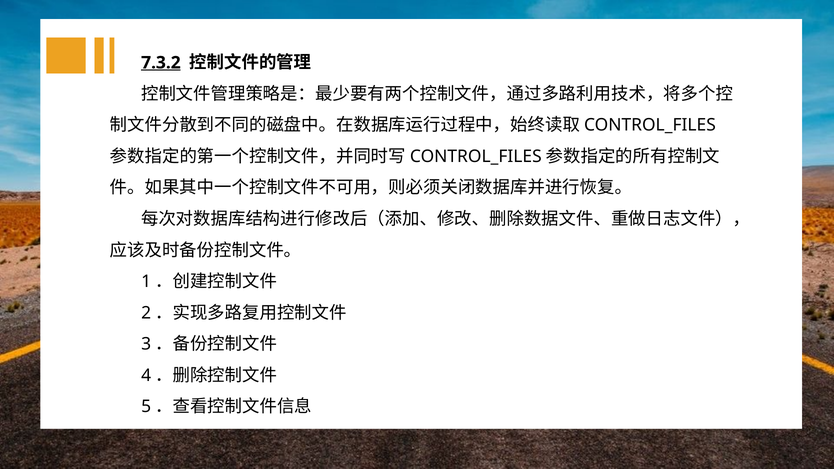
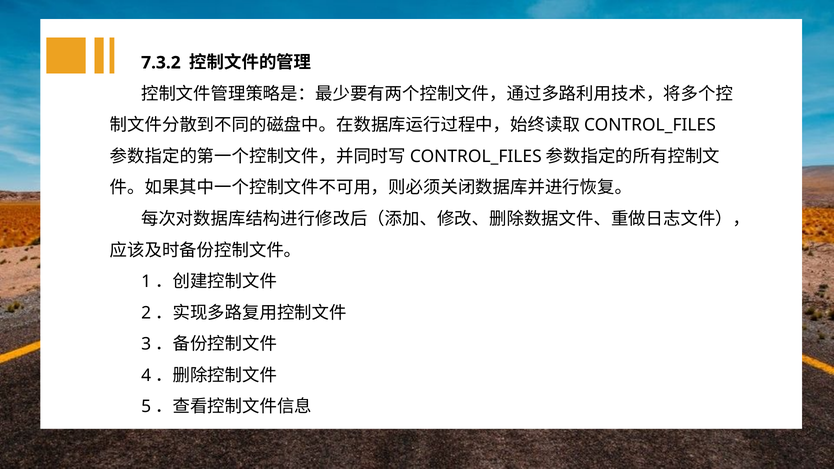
7.3.2 underline: present -> none (161, 63)
